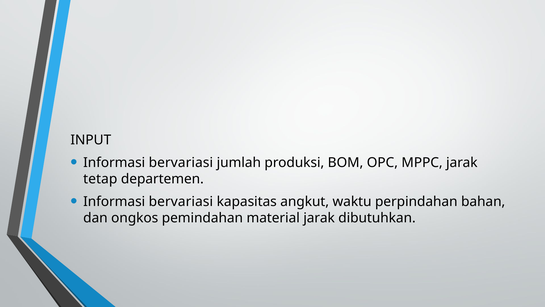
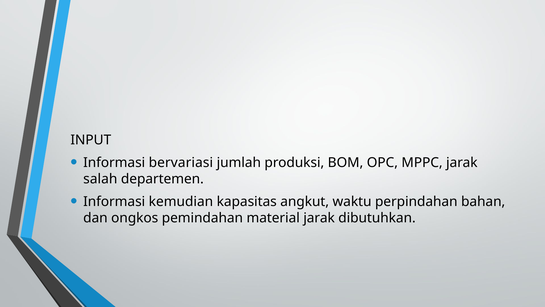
tetap: tetap -> salah (100, 179)
bervariasi: bervariasi -> kemudian (181, 201)
